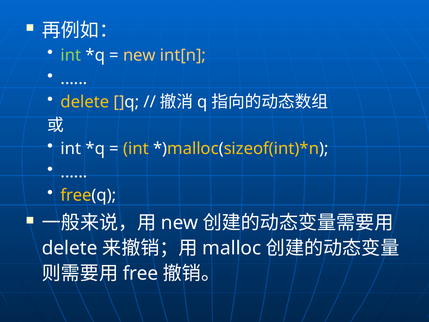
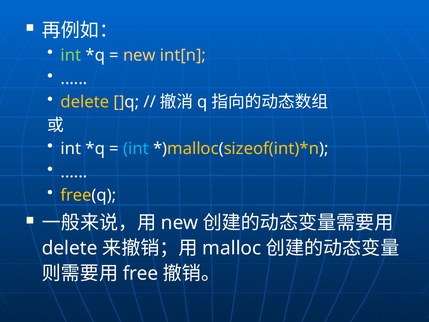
int colour: yellow -> light blue (136, 148)
